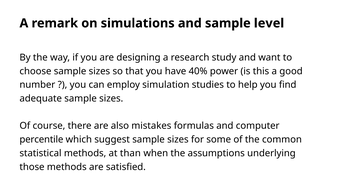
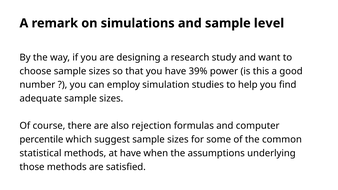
40%: 40% -> 39% (198, 71)
mistakes: mistakes -> rejection (151, 126)
at than: than -> have (130, 153)
